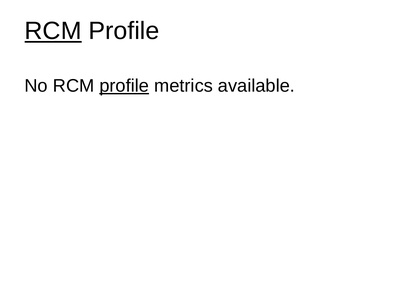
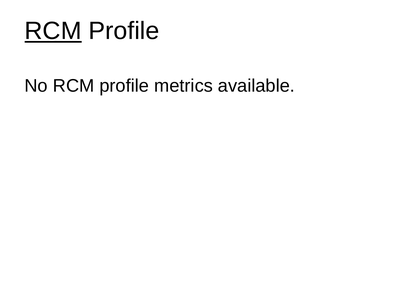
profile underline: present -> none (124, 86)
